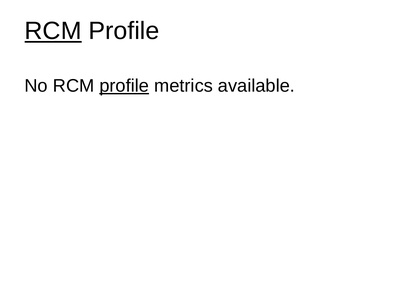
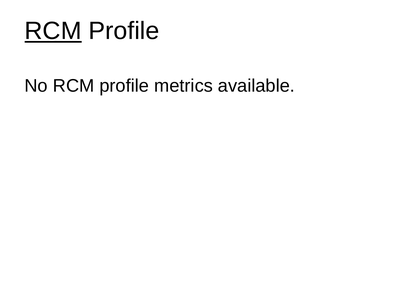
profile underline: present -> none (124, 86)
